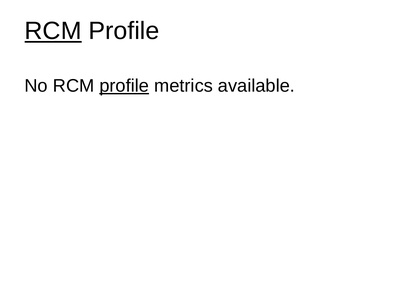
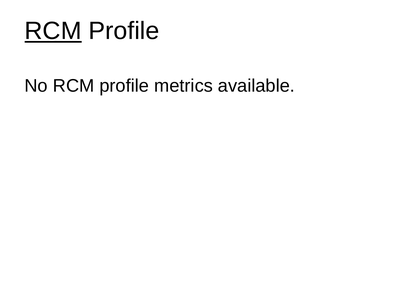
profile underline: present -> none (124, 86)
